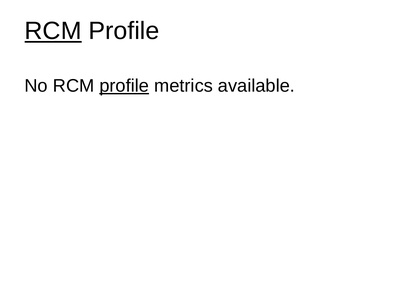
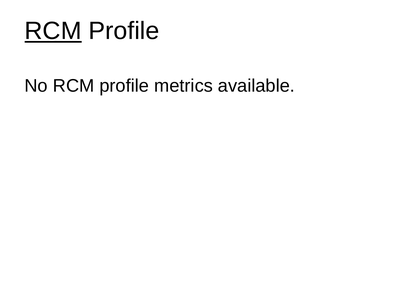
profile underline: present -> none (124, 86)
